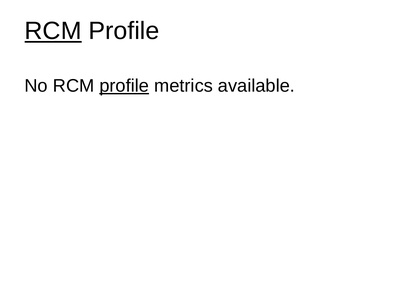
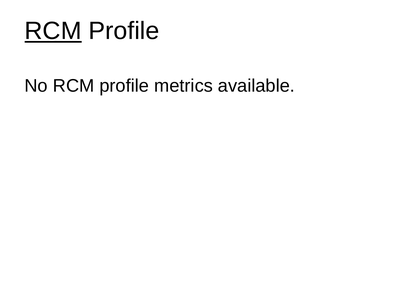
profile underline: present -> none (124, 86)
